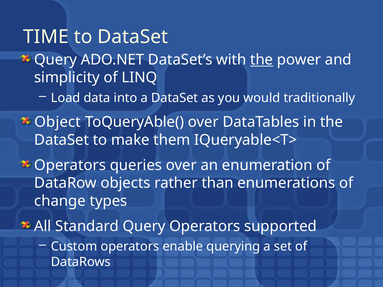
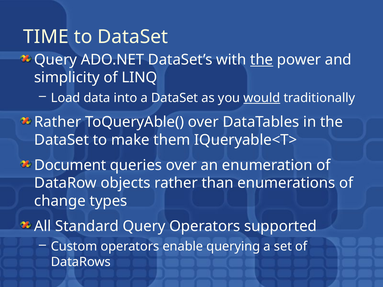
would underline: none -> present (262, 98)
Object: Object -> Rather (58, 122)
Operators: Operators -> Document (70, 165)
